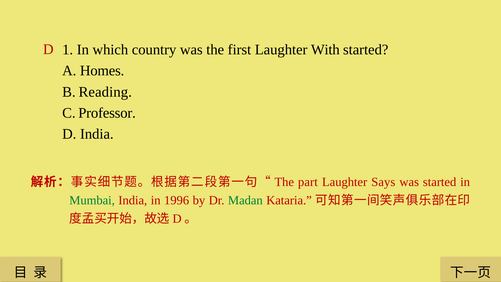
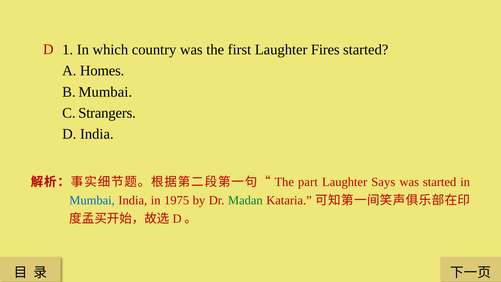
With: With -> Fires (325, 50)
B Reading: Reading -> Mumbai (105, 92)
Professor: Professor -> Strangers (107, 113)
Mumbai colour: green -> blue (92, 200)
1996: 1996 -> 1975 (177, 200)
